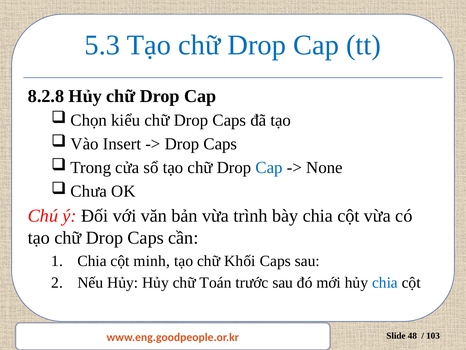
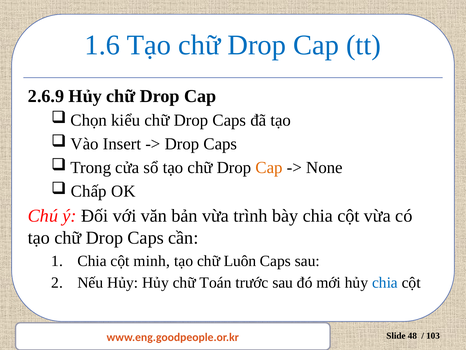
5.3: 5.3 -> 1.6 (102, 45)
8.2.8: 8.2.8 -> 2.6.9 (46, 96)
Cap colour: blue -> orange (269, 167)
Chưa: Chưa -> Chấp (89, 191)
Khối: Khối -> Luôn (240, 261)
